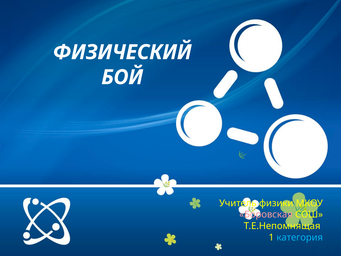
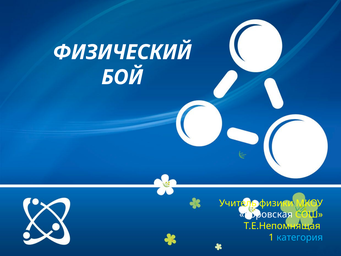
Боровская colour: pink -> white (266, 214)
